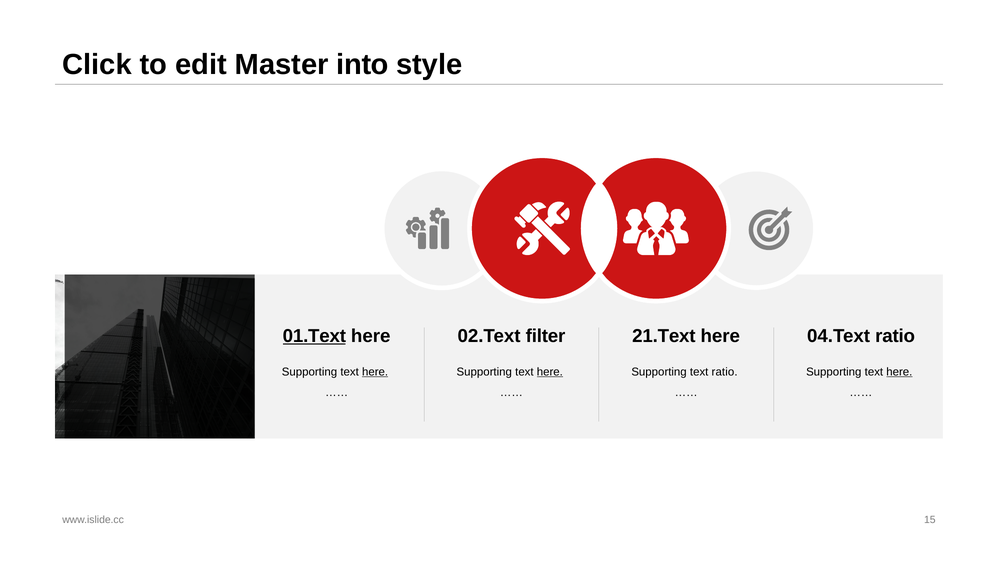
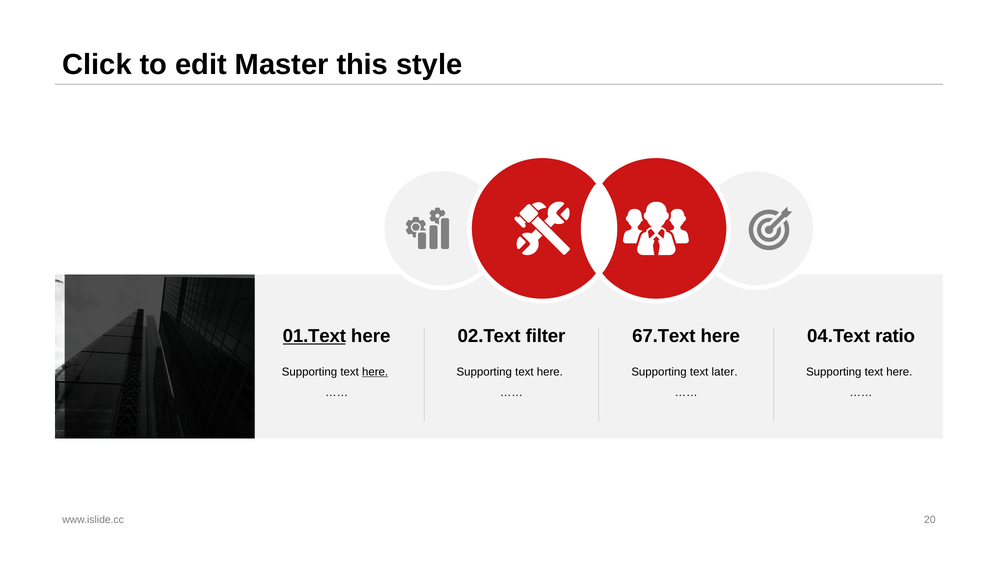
into: into -> this (362, 65)
21.Text: 21.Text -> 67.Text (664, 336)
here underline: present -> none (550, 372)
text ratio: ratio -> later (725, 372)
here underline: present -> none (899, 372)
15: 15 -> 20 (930, 520)
